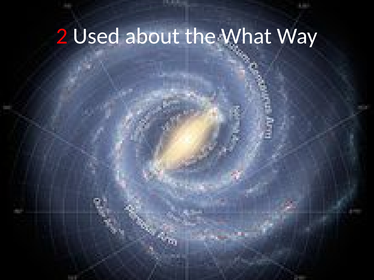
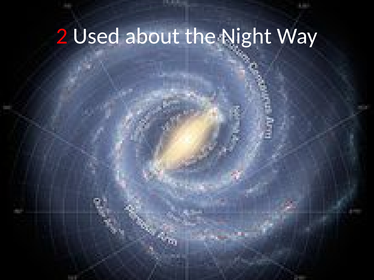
What: What -> Night (246, 36)
